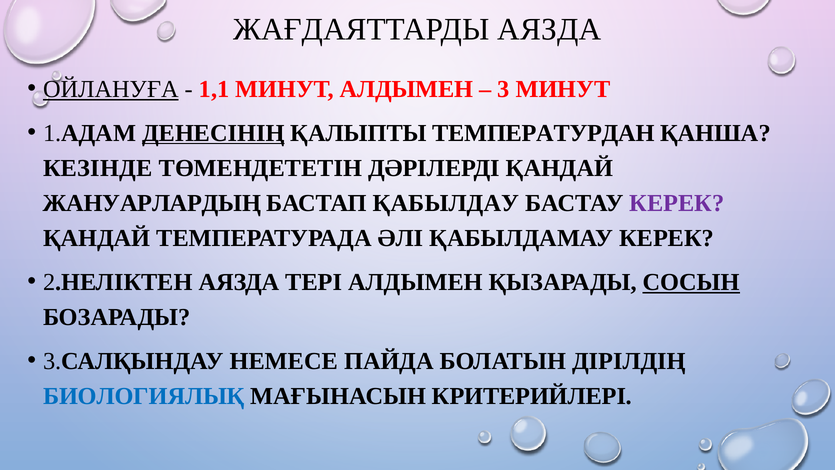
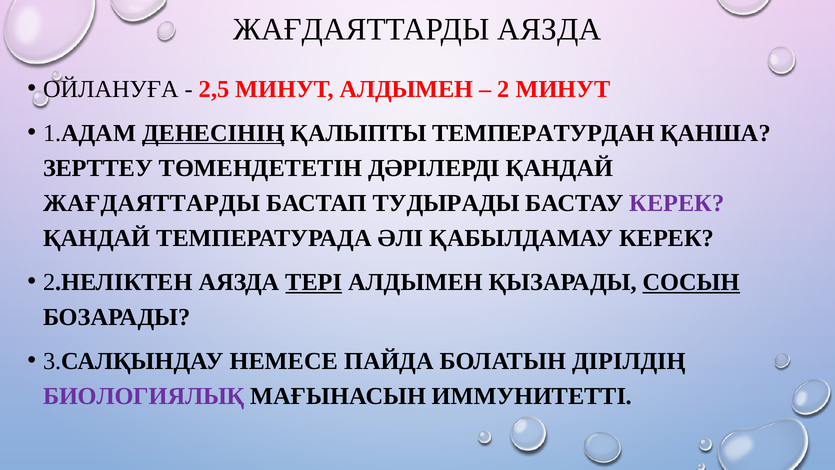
ОЙЛАНУҒА underline: present -> none (111, 89)
1,1: 1,1 -> 2,5 (214, 89)
3: 3 -> 2 (503, 89)
КЕЗІНДЕ: КЕЗІНДЕ -> ЗЕРТТЕУ (98, 168)
ЖАНУАРЛАРДЫҢ: ЖАНУАРЛАРДЫҢ -> ЖАҒДАЯТТАРДЫ (152, 203)
ҚАБЫЛДАУ: ҚАБЫЛДАУ -> ТУДЫРАДЫ (446, 203)
ТЕРІ underline: none -> present (314, 282)
БИОЛОГИЯЛЫҚ colour: blue -> purple (144, 396)
КРИТЕРИЙЛЕРІ: КРИТЕРИЙЛЕРІ -> ИММУНИТЕТТІ (532, 396)
